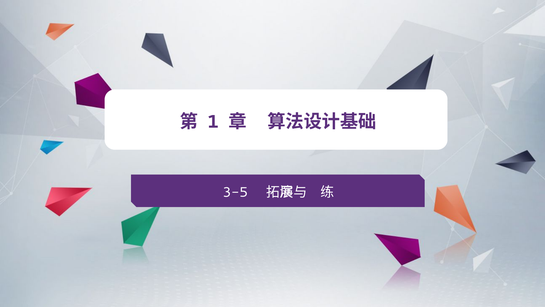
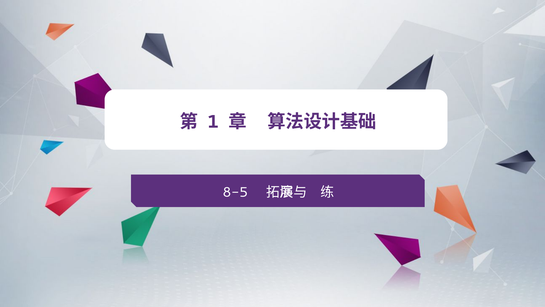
3-5: 3-5 -> 8-5 (235, 192)
